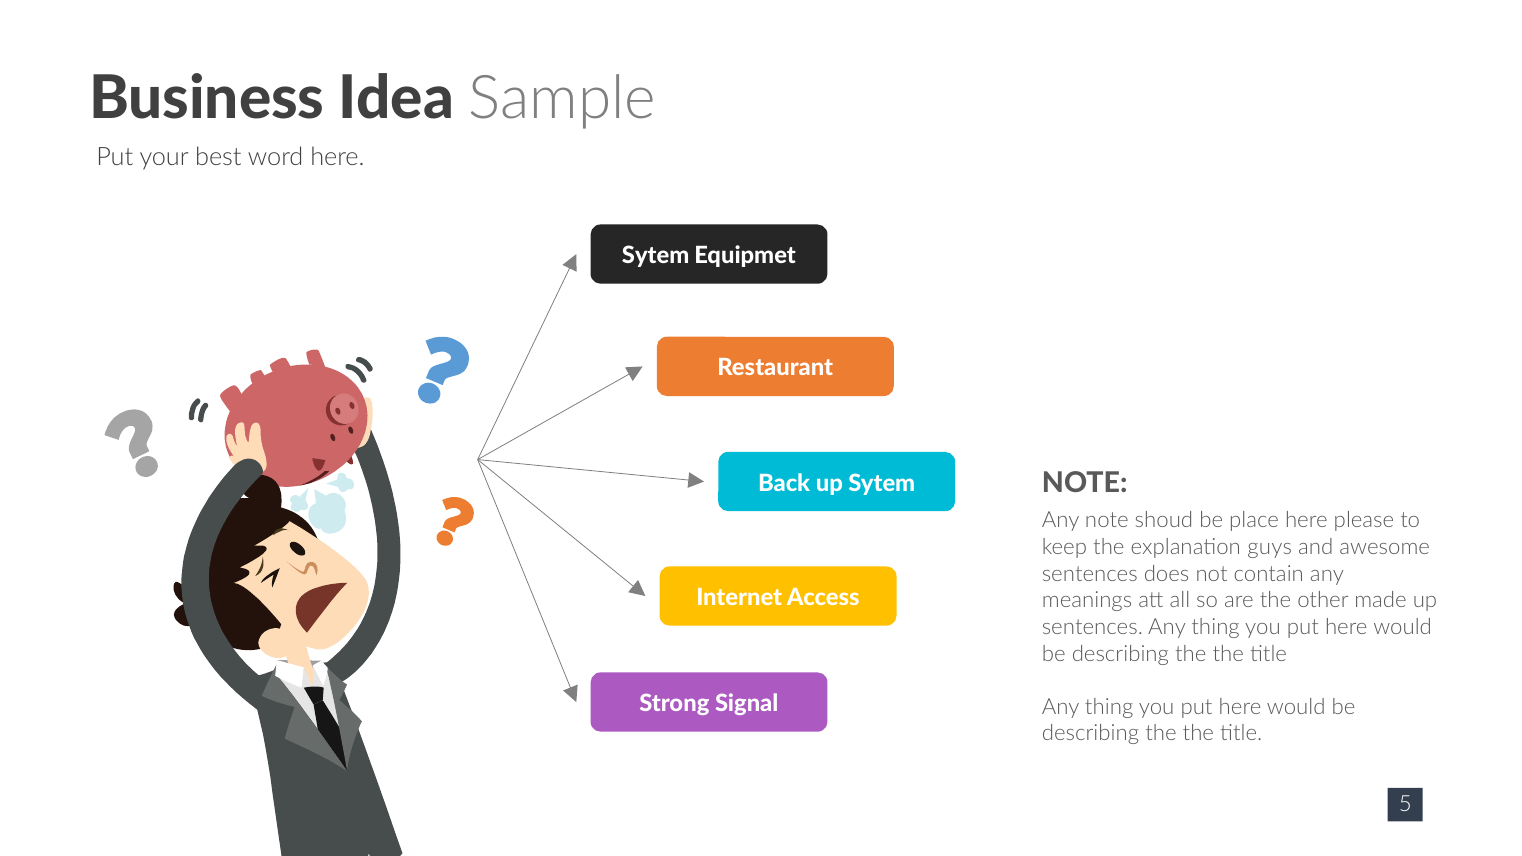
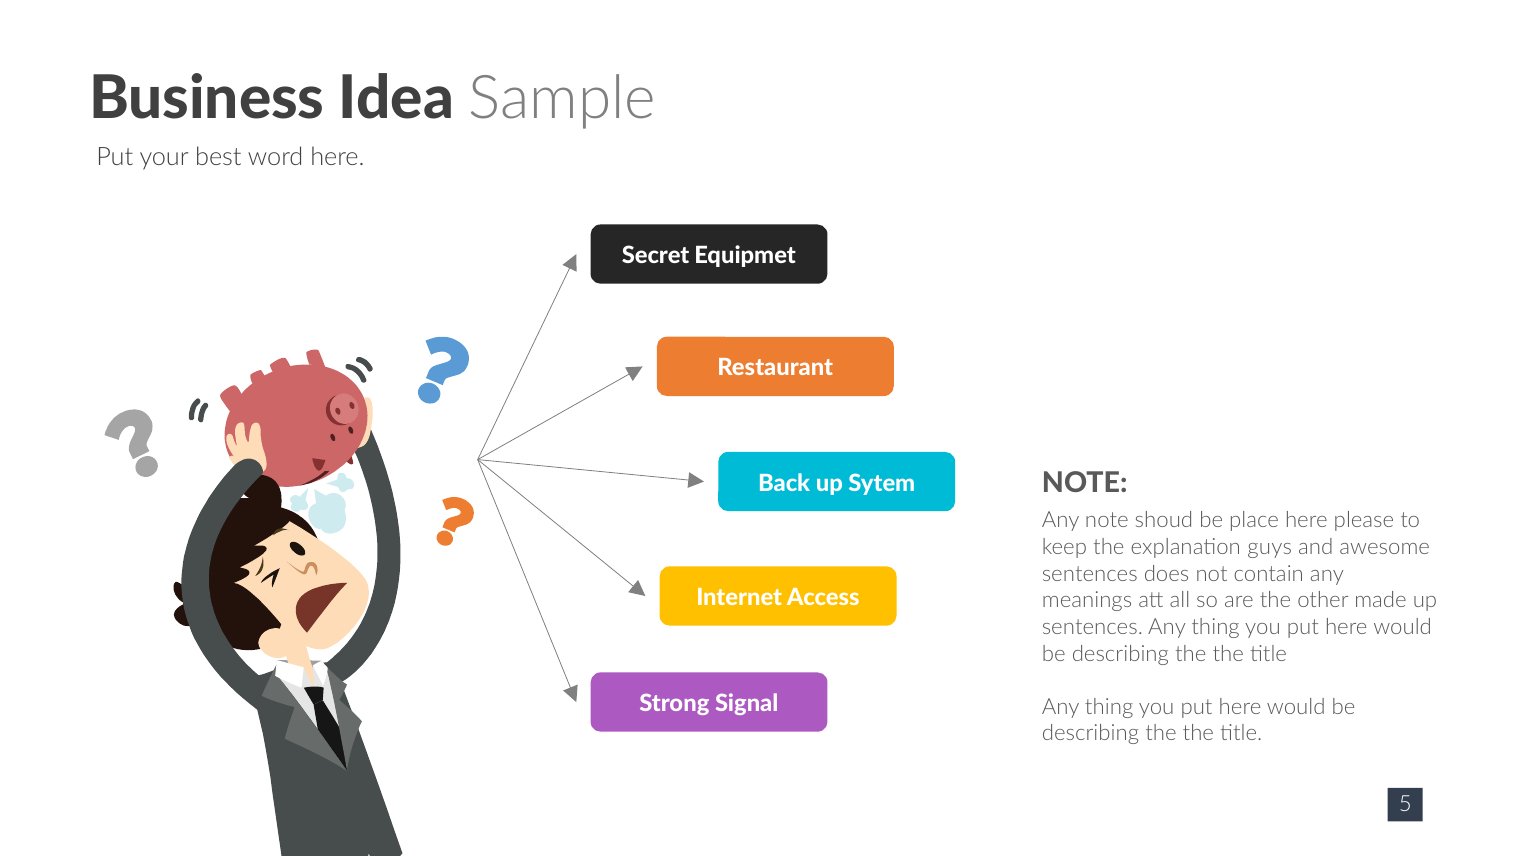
Sytem: Sytem -> Secret (656, 256)
